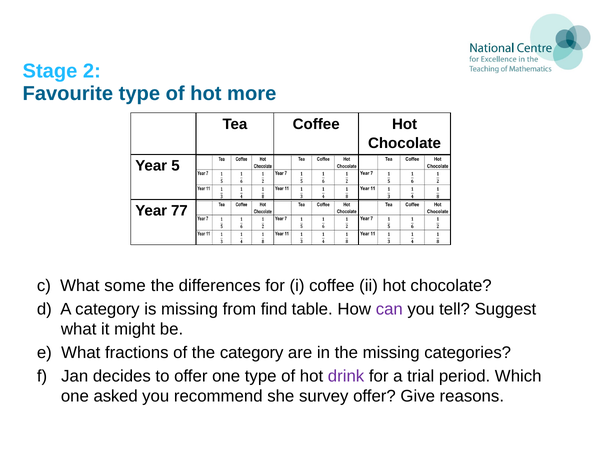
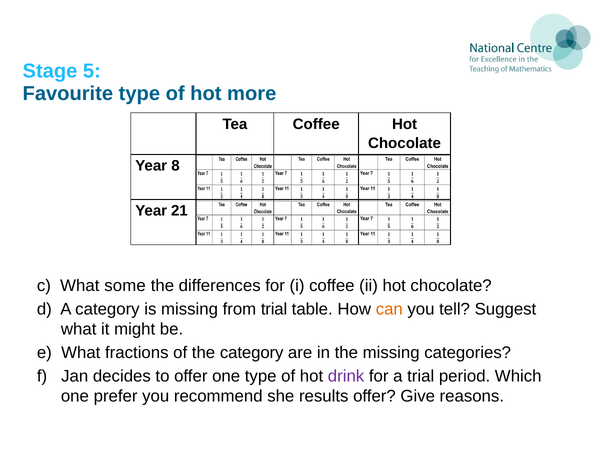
2: 2 -> 5 (92, 71)
5: 5 -> 8 (175, 166)
77: 77 -> 21 (179, 211)
from find: find -> trial (274, 309)
can colour: purple -> orange (389, 309)
asked: asked -> prefer (116, 396)
survey: survey -> results (324, 396)
